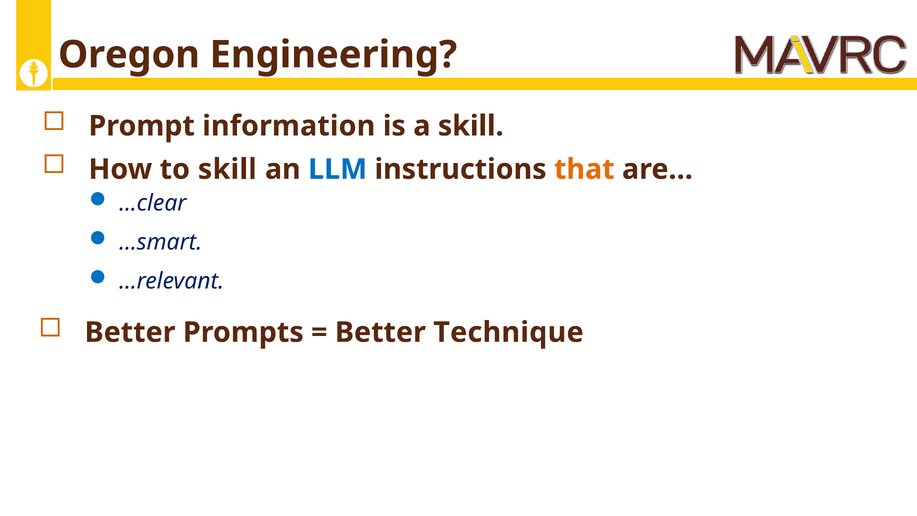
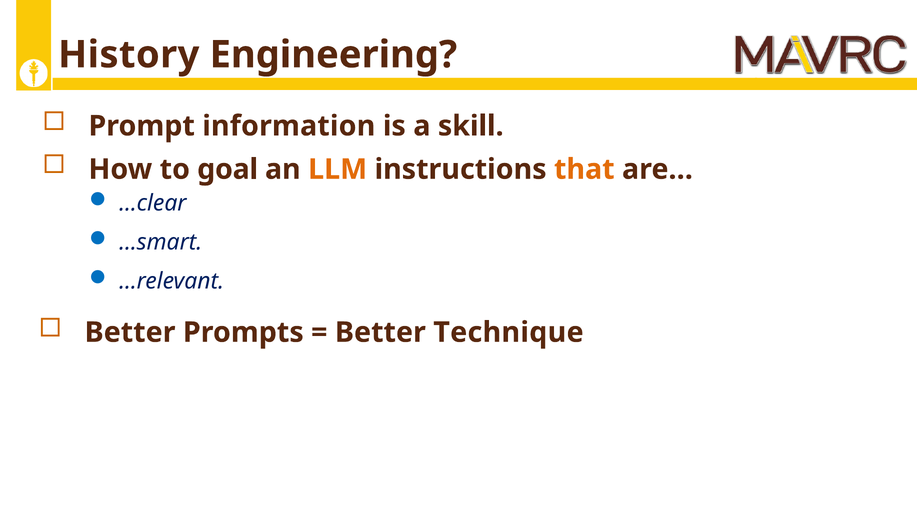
Oregon: Oregon -> History (129, 55)
to skill: skill -> goal (228, 169)
LLM colour: blue -> orange (338, 169)
